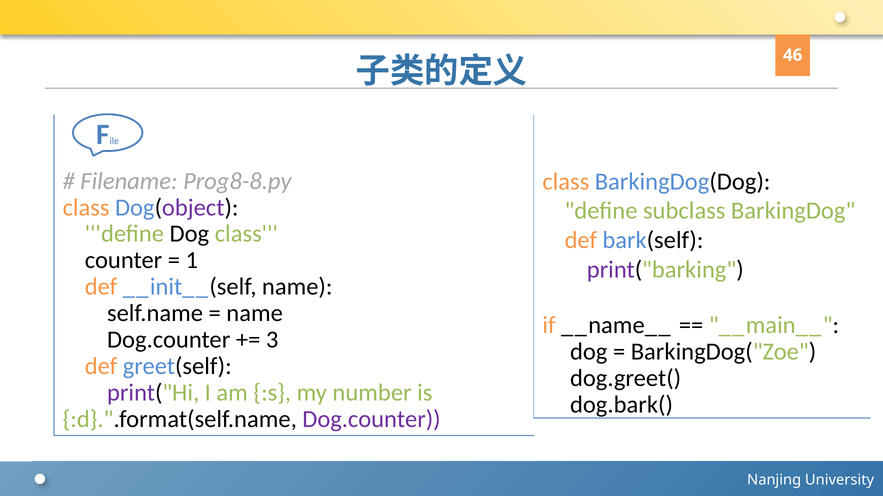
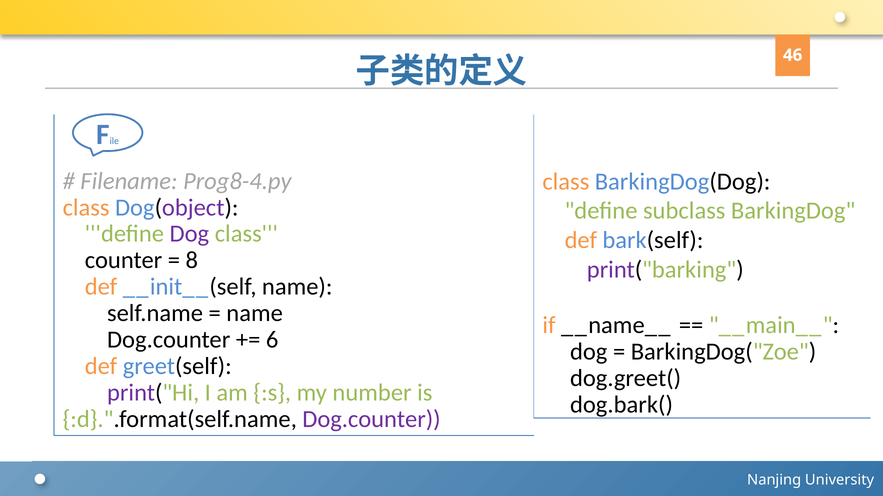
Prog8-8.py: Prog8-8.py -> Prog8-4.py (237, 181)
Dog colour: black -> purple (189, 234)
1: 1 -> 8 (192, 261)
3: 3 -> 6 (272, 340)
